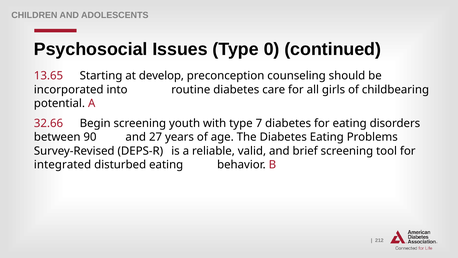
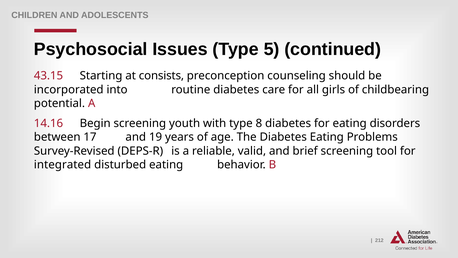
0: 0 -> 5 (272, 49)
13.65: 13.65 -> 43.15 (49, 76)
develop: develop -> consists (161, 76)
32.66: 32.66 -> 14.16 (49, 123)
7: 7 -> 8 (259, 123)
90: 90 -> 17 (90, 137)
27: 27 -> 19 (156, 137)
